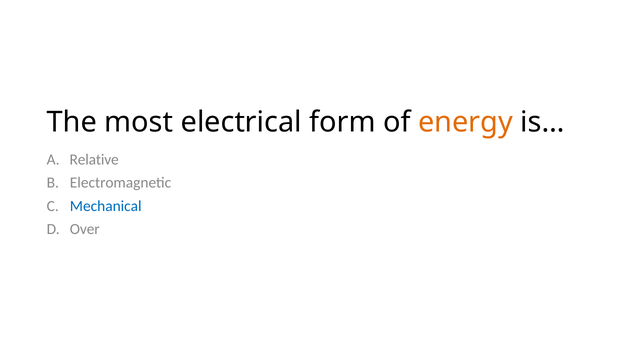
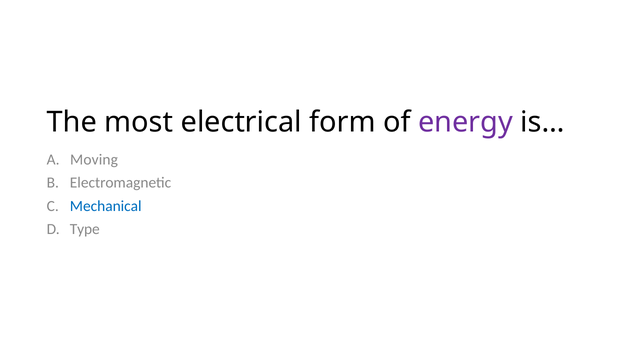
energy colour: orange -> purple (465, 122)
Relative: Relative -> Moving (94, 160)
Over: Over -> Type (85, 229)
